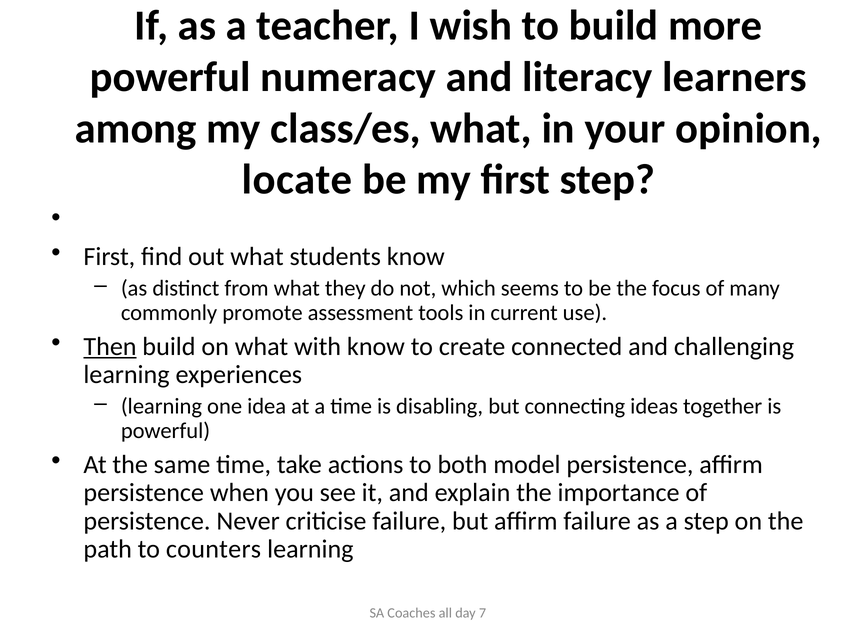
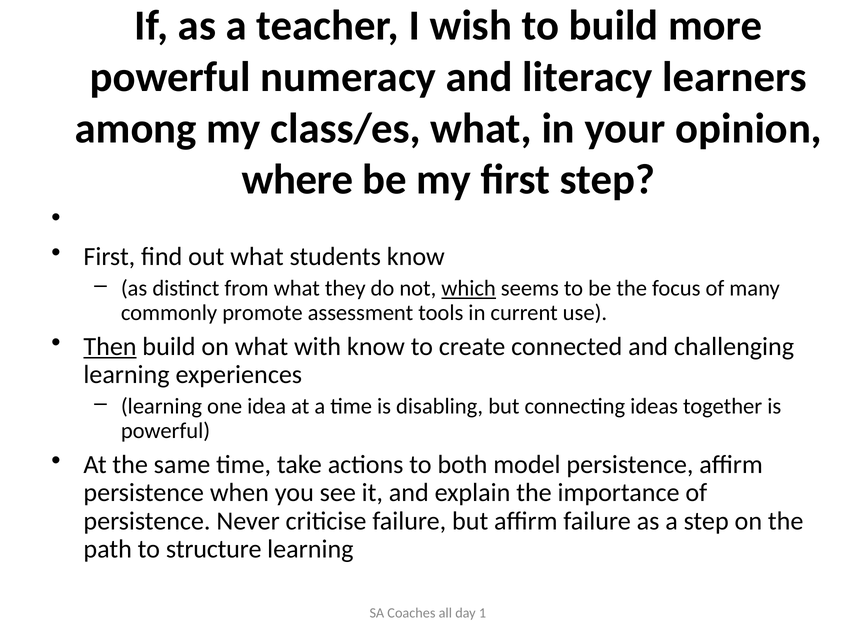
locate: locate -> where (298, 180)
which underline: none -> present (469, 288)
counters: counters -> structure (214, 549)
7: 7 -> 1 (483, 613)
